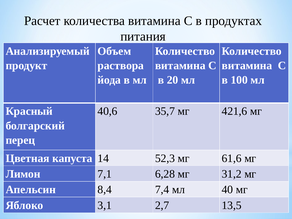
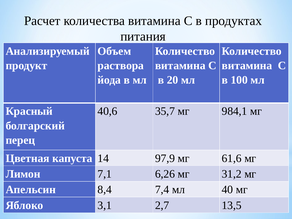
421,6: 421,6 -> 984,1 (234, 111)
52,3: 52,3 -> 97,9 (165, 158)
6,28: 6,28 -> 6,26 (165, 174)
